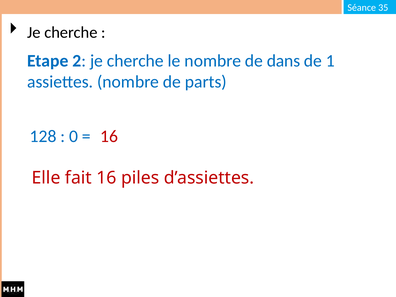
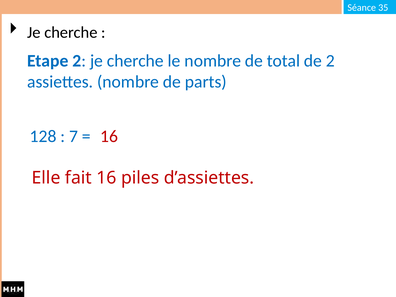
dans: dans -> total (284, 61)
de 1: 1 -> 2 (330, 61)
0: 0 -> 7 (74, 136)
